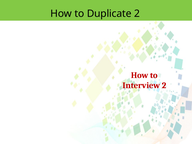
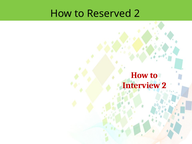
Duplicate: Duplicate -> Reserved (109, 14)
